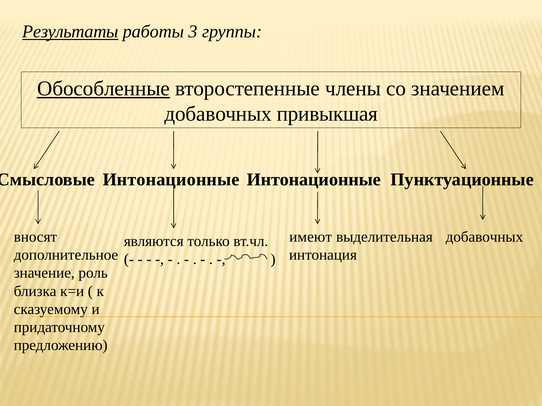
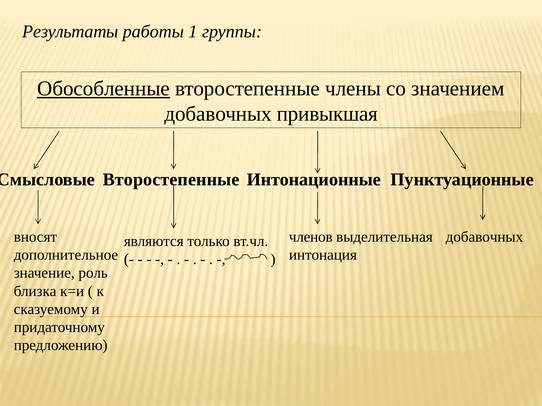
Результаты underline: present -> none (70, 32)
3: 3 -> 1 (193, 32)
Интонационные: Интонационные -> Второстепенные (171, 180)
имеют: имеют -> членов (311, 237)
